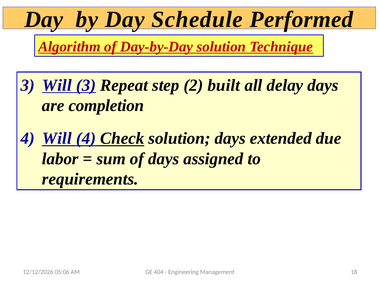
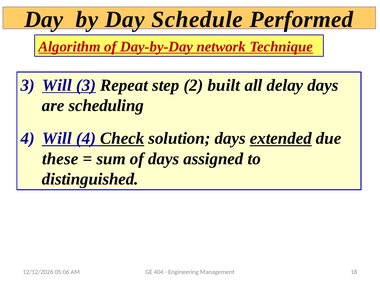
Day-by-Day solution: solution -> network (221, 47)
completion: completion -> scheduling (106, 105)
extended underline: none -> present (281, 138)
labor: labor -> these (60, 159)
requirements: requirements -> distinguished (90, 179)
